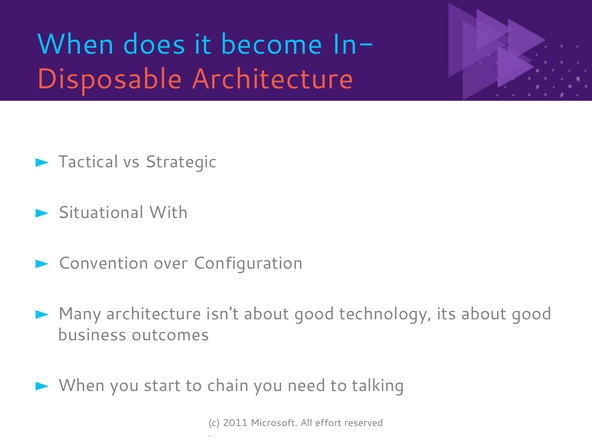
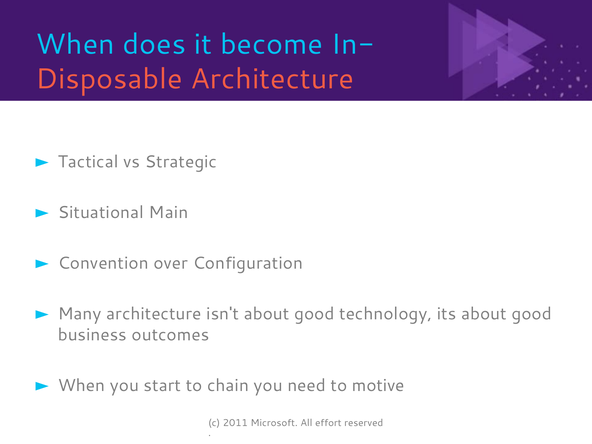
With: With -> Main (168, 213)
talking: talking -> motive (378, 385)
